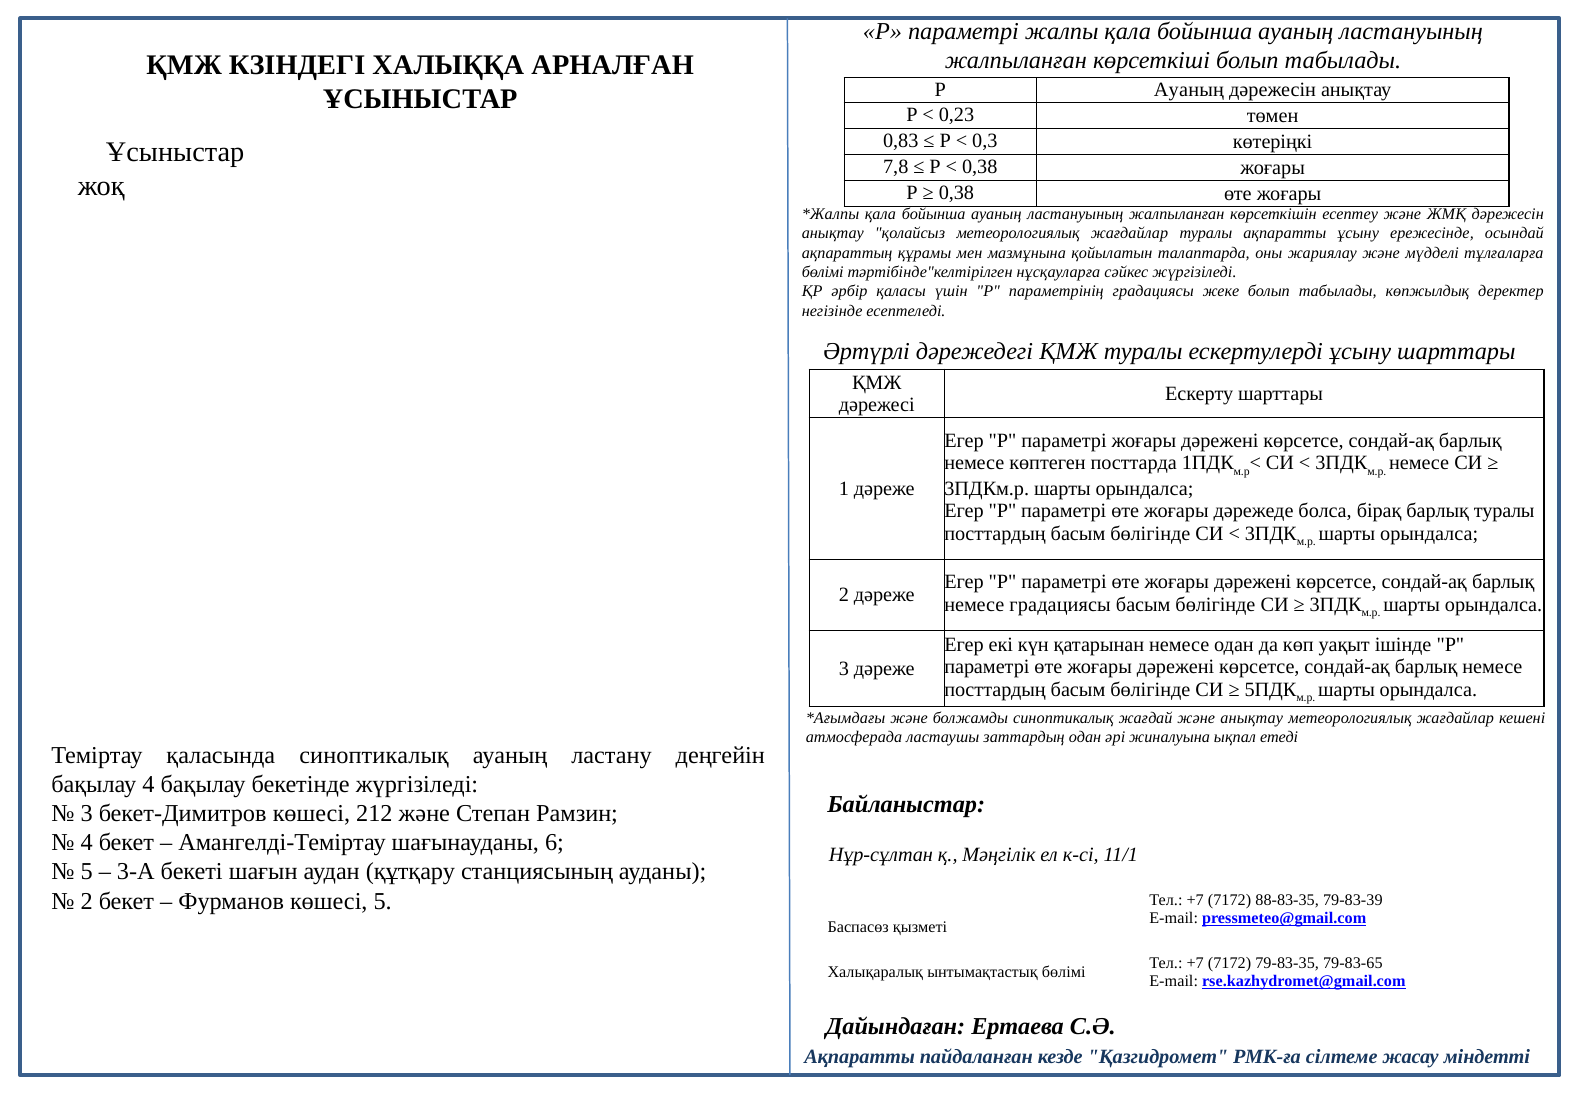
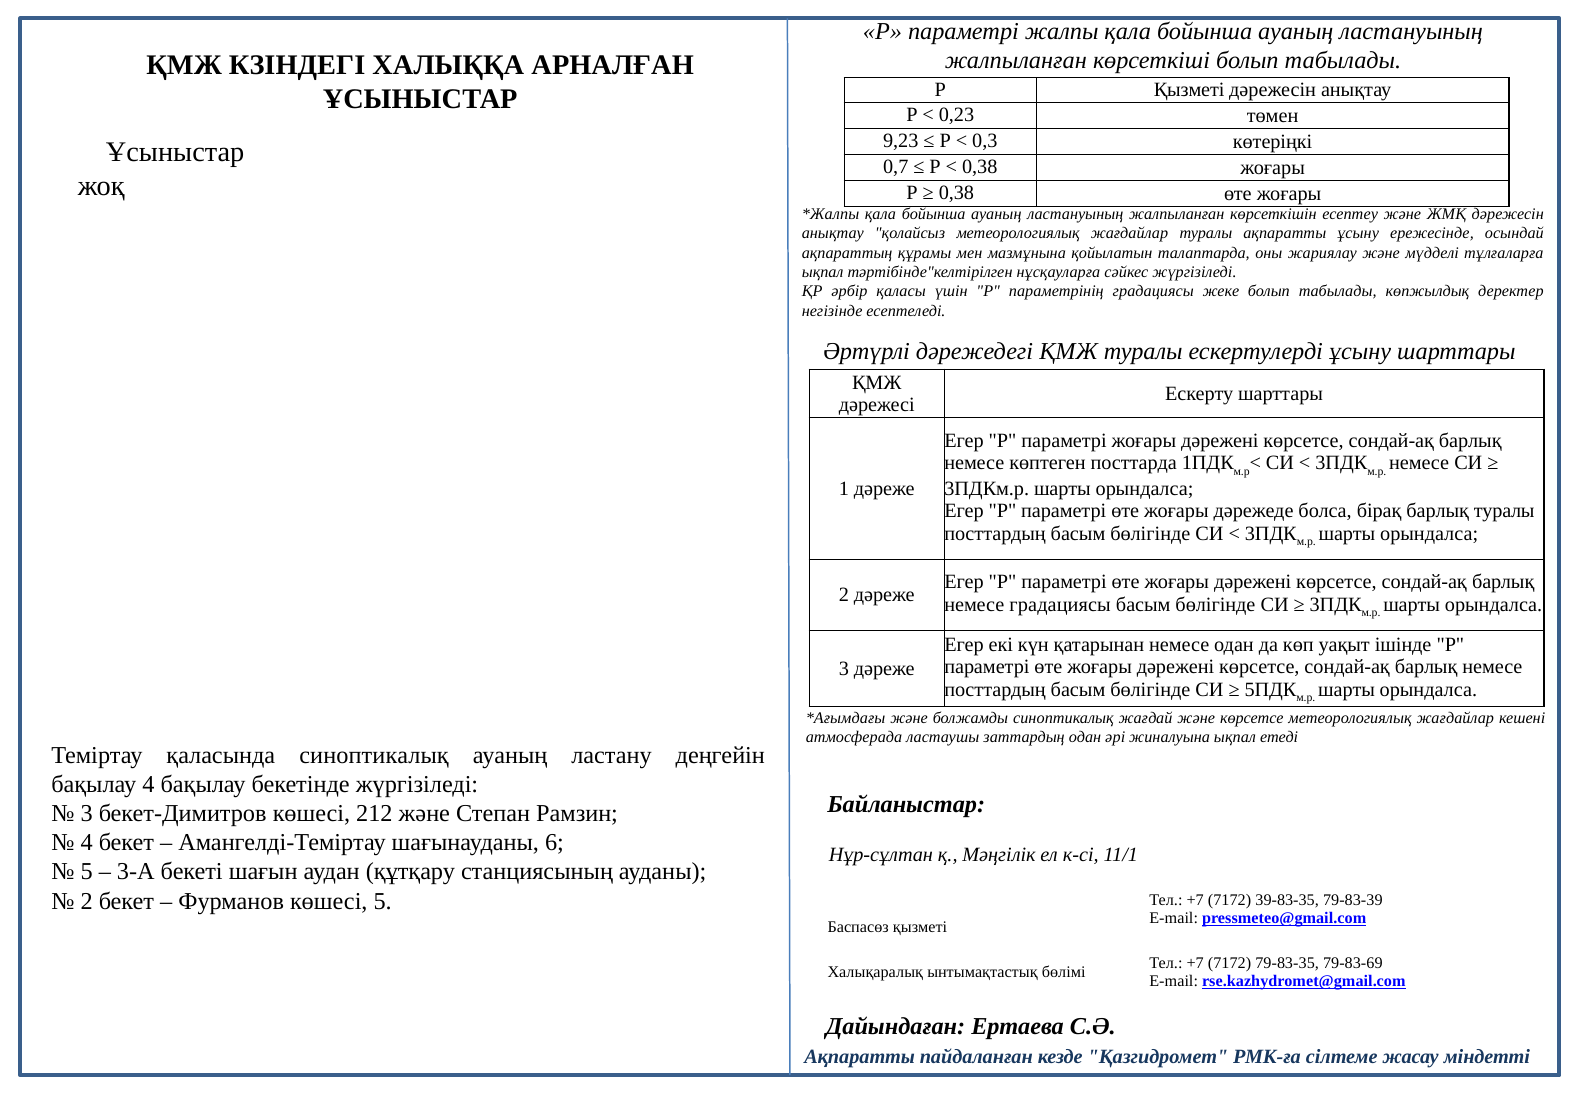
Р Ауаның: Ауаның -> Қызметі (1189, 90)
0,83: 0,83 -> 9,23 (901, 141)
7,8: 7,8 -> 0,7 (896, 167)
бөлімі: бөлімі -> ықпал (823, 272)
және анықтау: анықтау -> көрсетсе (1252, 718)
88-83-35: 88-83-35 -> 39-83-35 (1287, 900)
79-83-65: 79-83-65 -> 79-83-69 (1353, 963)
